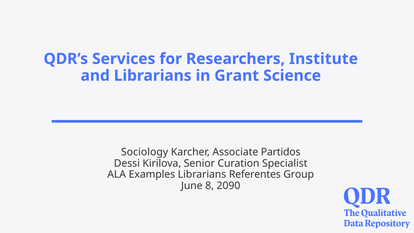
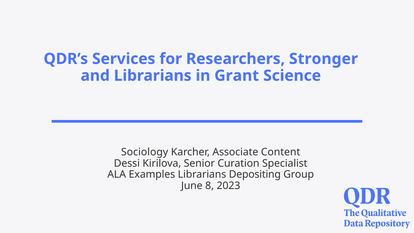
Institute: Institute -> Stronger (323, 59)
Partidos: Partidos -> Content (281, 152)
Referentes: Referentes -> Depositing (255, 174)
2090: 2090 -> 2023 (228, 186)
